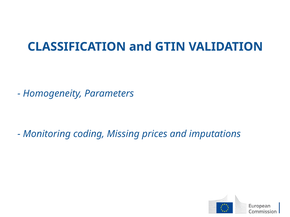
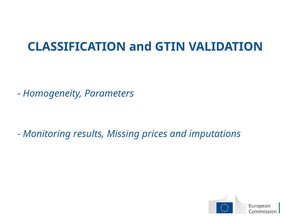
coding: coding -> results (89, 134)
